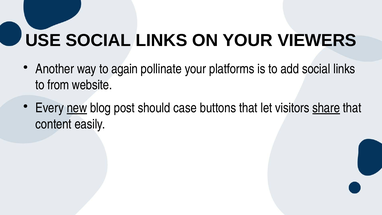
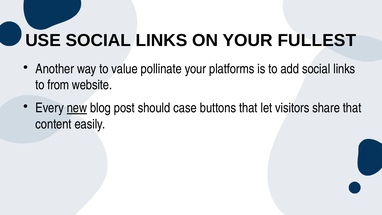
VIEWERS: VIEWERS -> FULLEST (317, 40)
again: again -> value (125, 69)
share underline: present -> none (326, 108)
